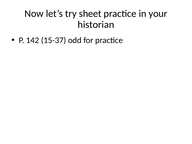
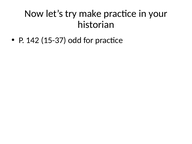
sheet: sheet -> make (90, 14)
